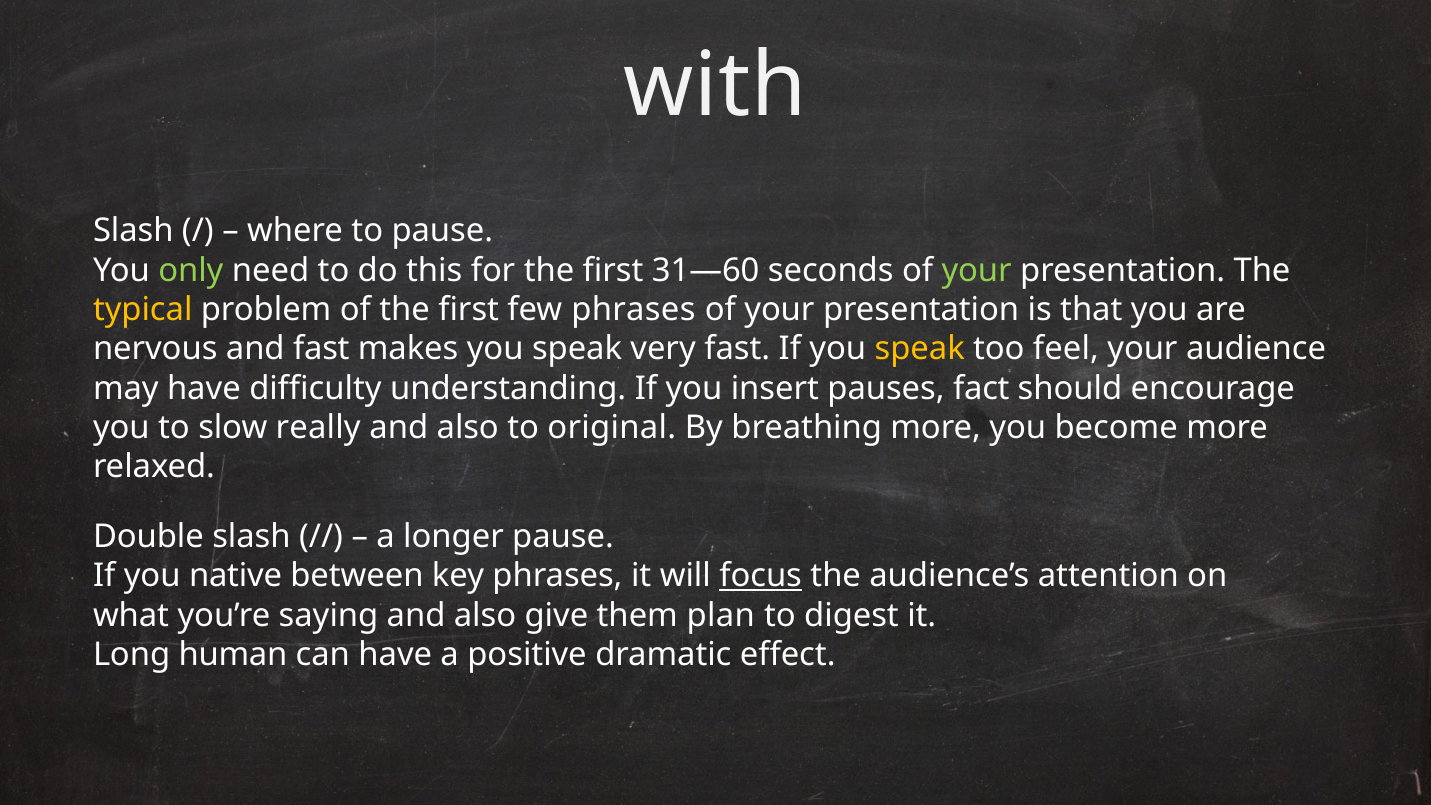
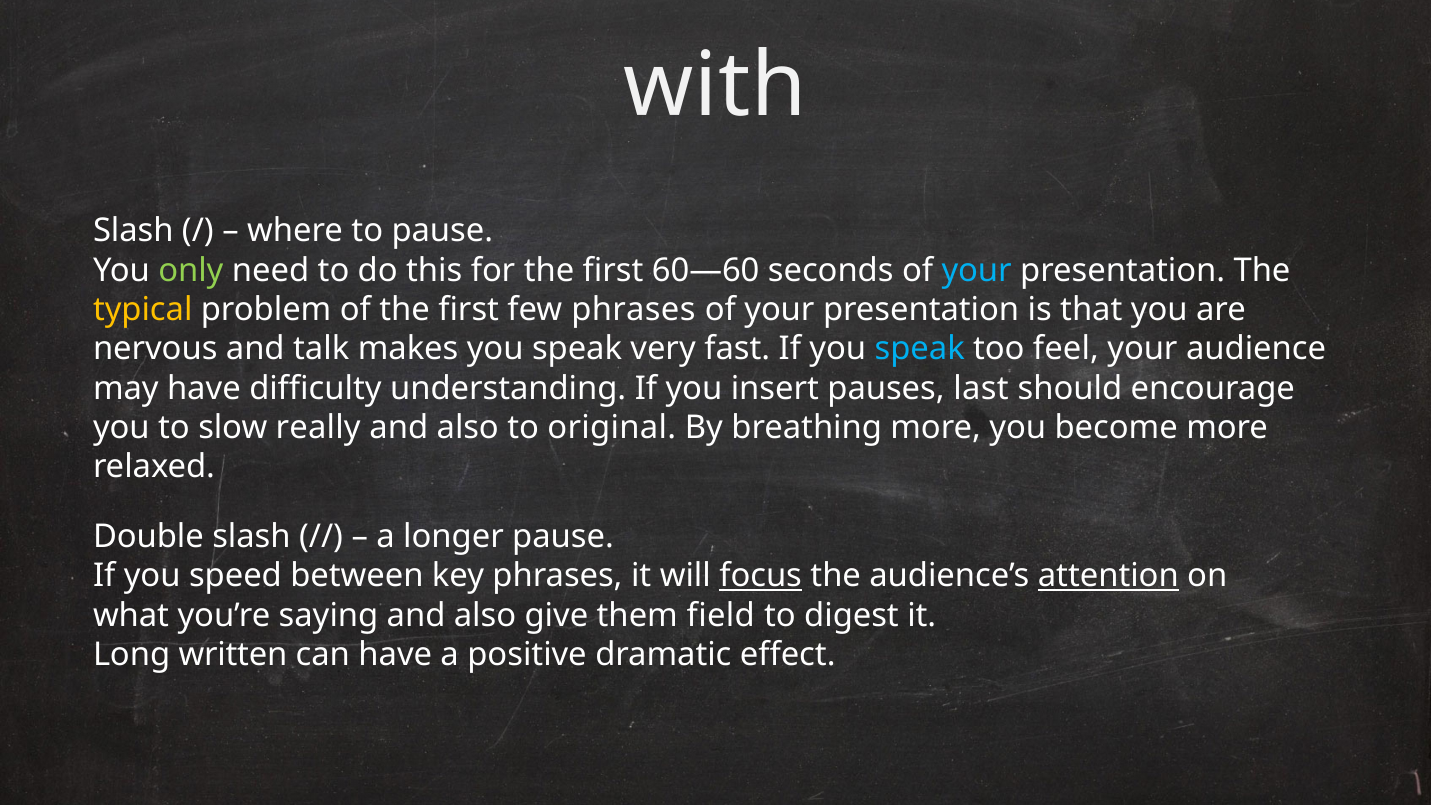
31—60: 31—60 -> 60—60 (706, 270)
your colour: light green -> light blue (977, 270)
and fast: fast -> talk (321, 349)
speak colour: yellow -> light blue (920, 349)
fact: fact -> last (981, 388)
native: native -> speed (235, 576)
attention underline: none -> present (1108, 576)
plan: plan -> field (721, 615)
human: human -> written (233, 655)
